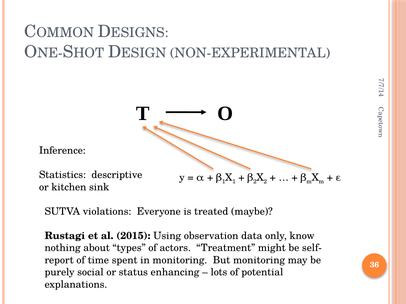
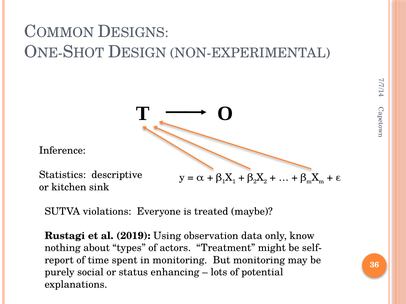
2015: 2015 -> 2019 (133, 236)
